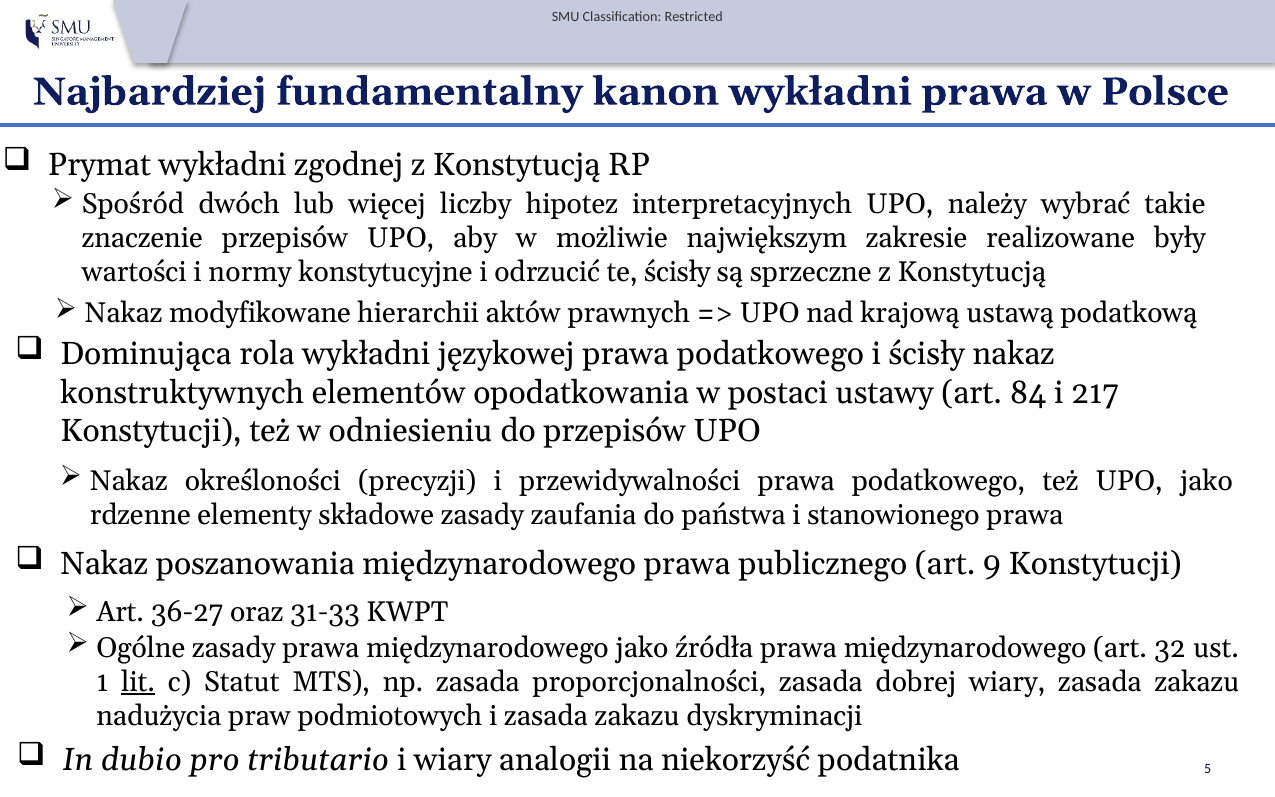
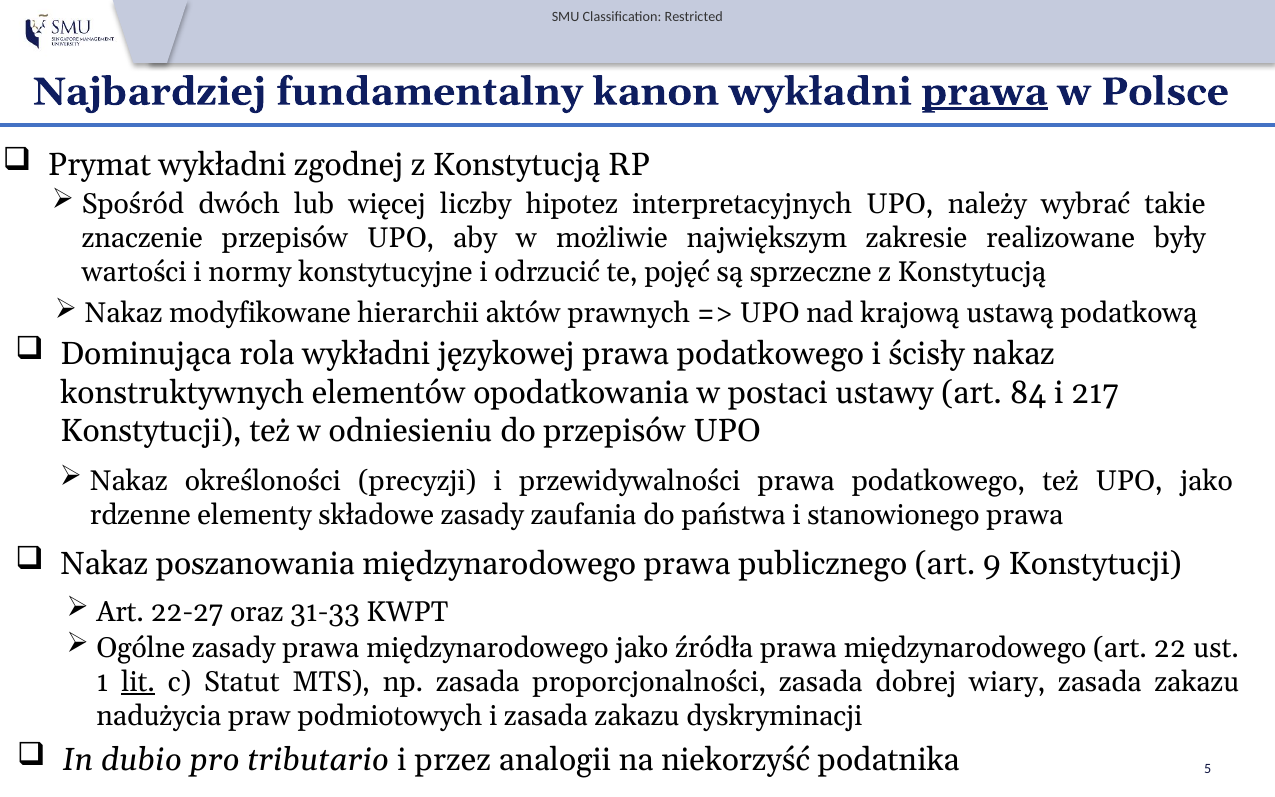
prawa underline: none -> present (985, 92)
te ścisły: ścisły -> pojęć (677, 272)
36-27: 36-27 -> 22-27 (187, 612)
32: 32 -> 22 (1170, 648)
i wiary: wiary -> przez (453, 760)
